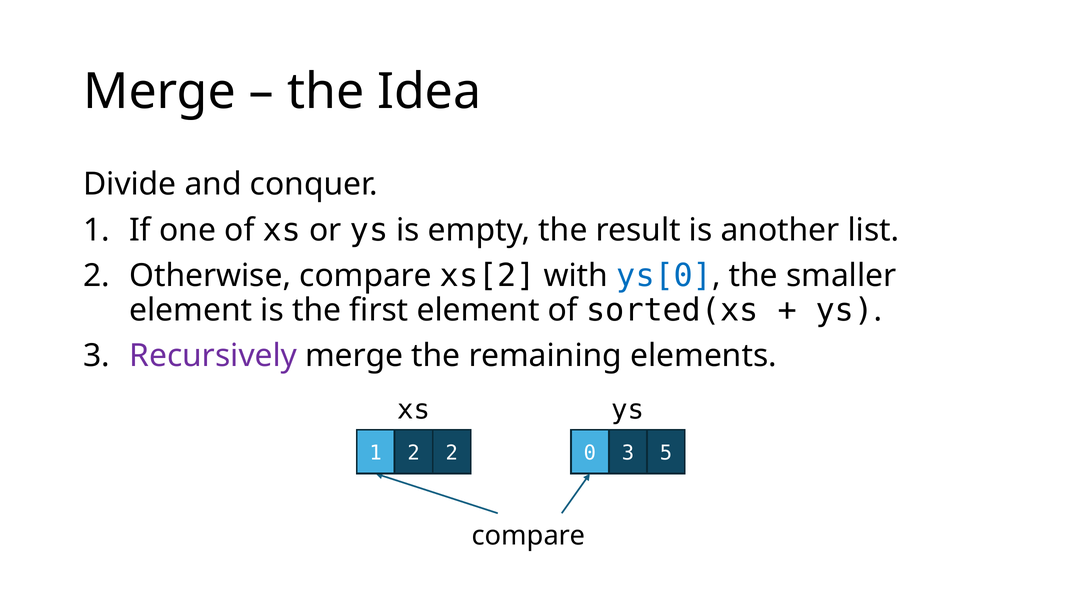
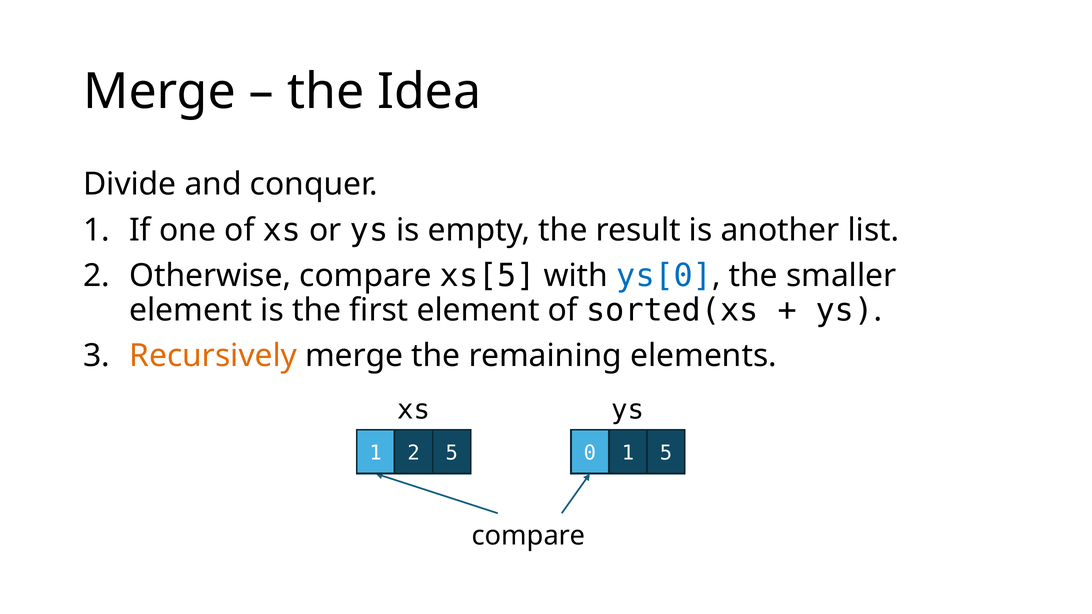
xs[2: xs[2 -> xs[5 (488, 276)
Recursively colour: purple -> orange (213, 356)
2 2: 2 -> 5 (452, 453)
0 3: 3 -> 1 (628, 453)
